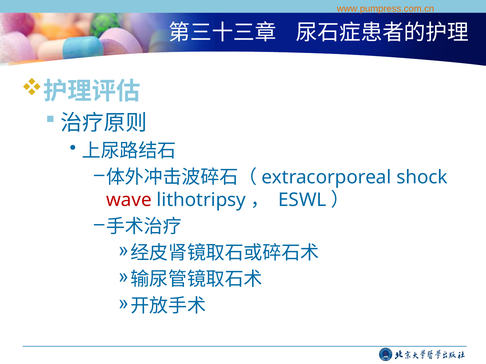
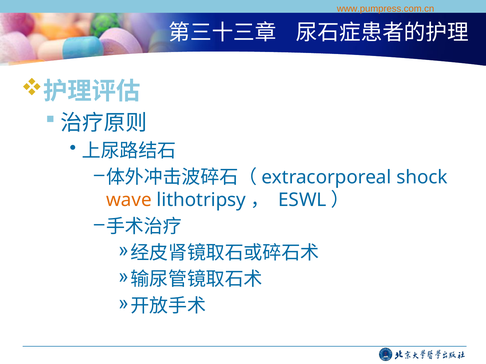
wave colour: red -> orange (129, 200)
